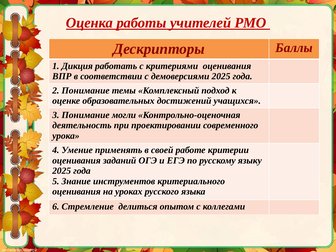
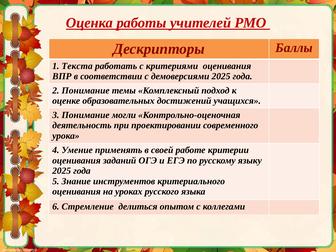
Дикция: Дикция -> Текста (77, 66)
